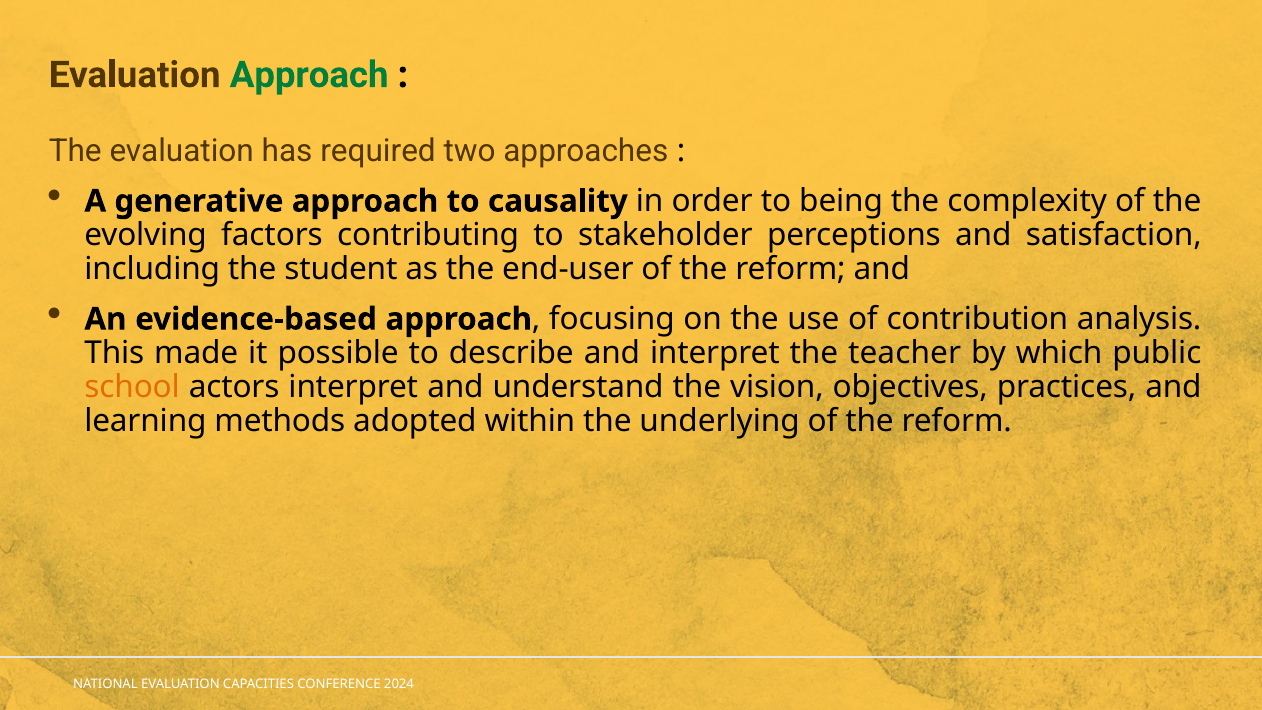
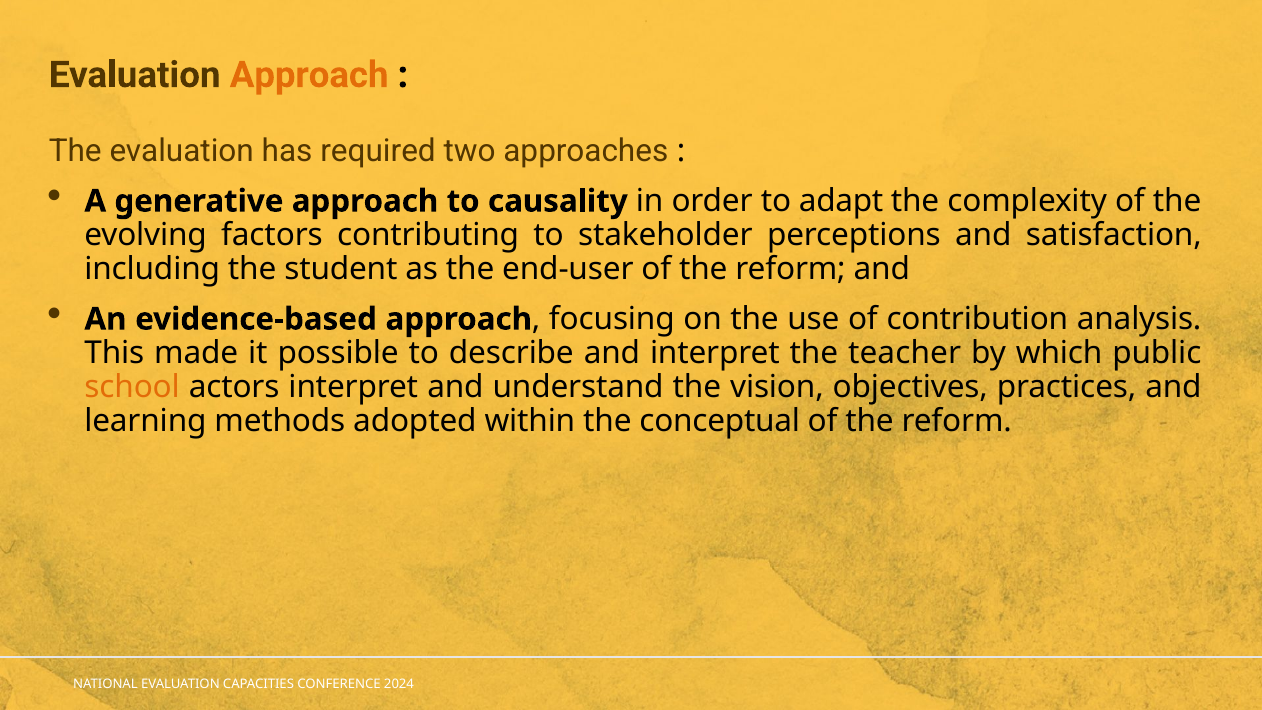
Approach colour: green -> orange (309, 75)
being: being -> adapt (841, 201)
underlying: underlying -> conceptual (720, 421)
